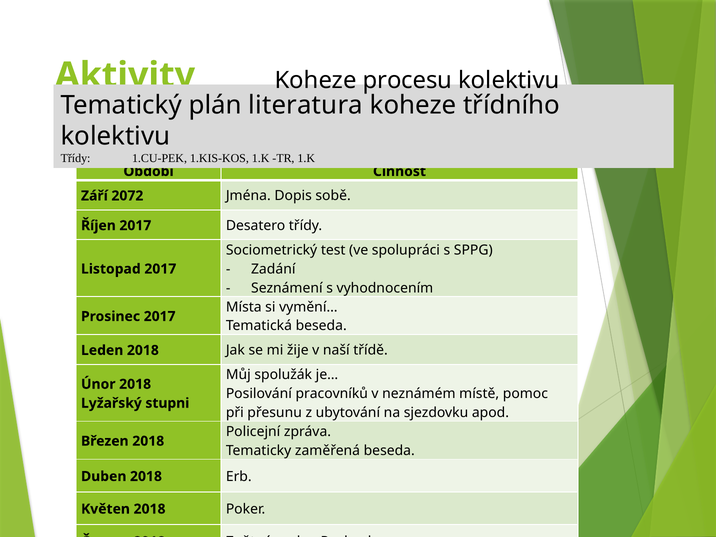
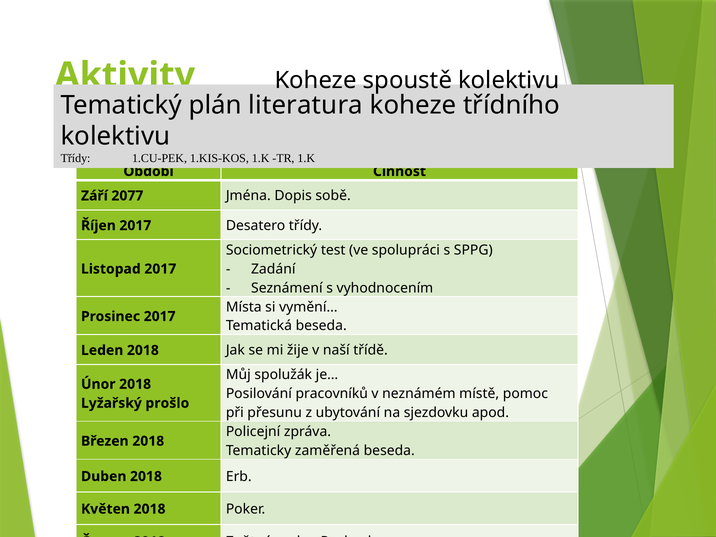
procesu: procesu -> spoustě (407, 80)
2072: 2072 -> 2077 (127, 196)
stupni: stupni -> prošlo (167, 403)
